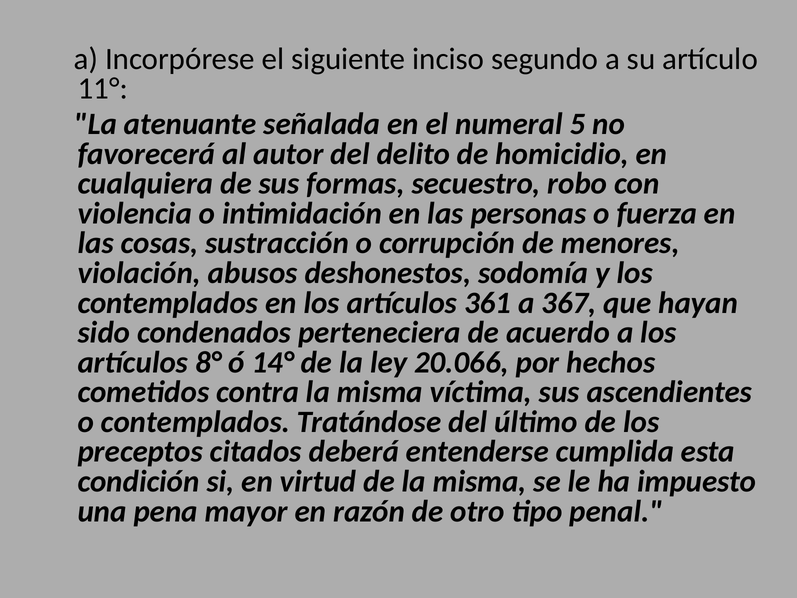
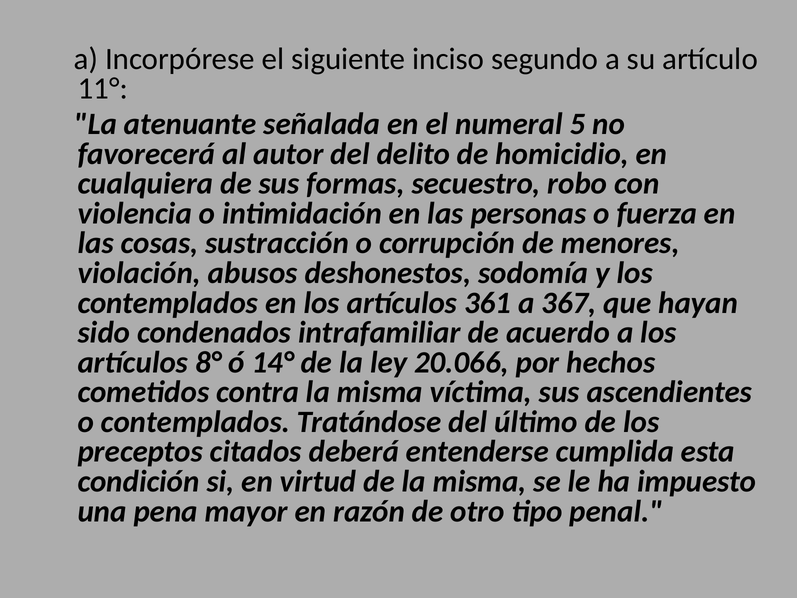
perteneciera: perteneciera -> intrafamiliar (379, 332)
